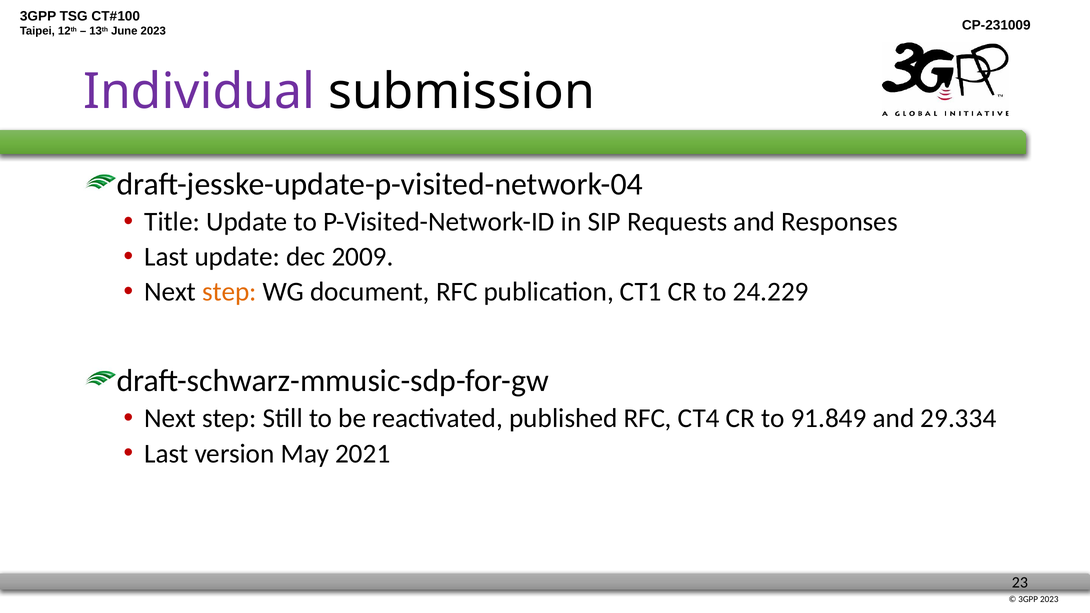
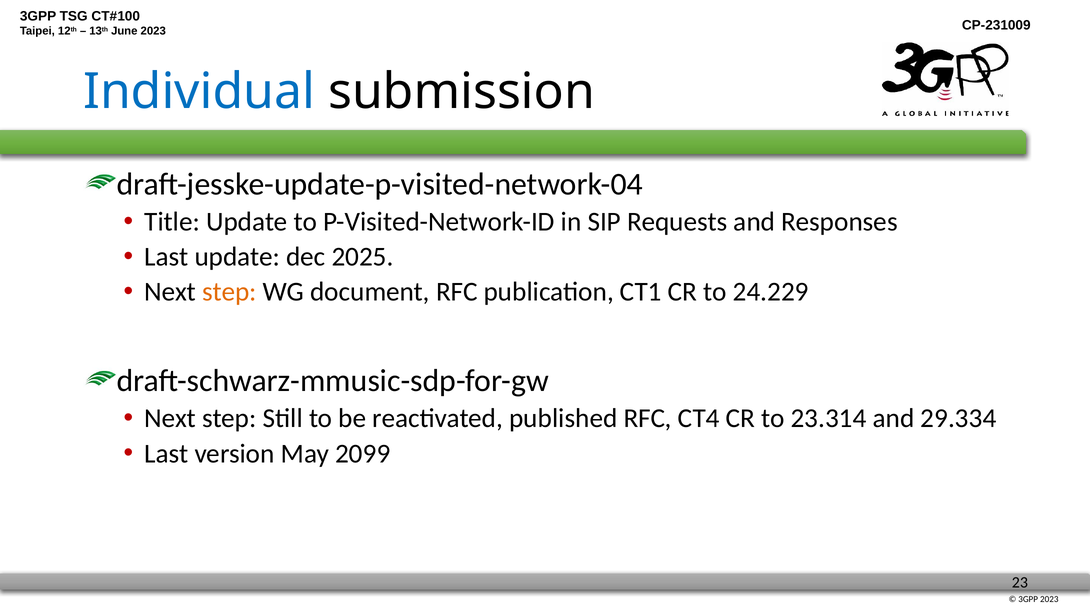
Individual colour: purple -> blue (199, 92)
2009: 2009 -> 2025 (363, 257)
91.849: 91.849 -> 23.314 (829, 419)
2021: 2021 -> 2099 (363, 454)
